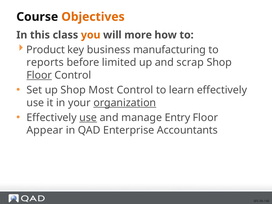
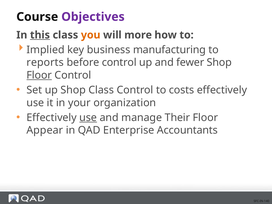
Objectives colour: orange -> purple (93, 17)
this underline: none -> present (40, 35)
Product: Product -> Implied (46, 50)
before limited: limited -> control (119, 62)
scrap: scrap -> fewer (190, 62)
Shop Most: Most -> Class (101, 90)
learn: learn -> costs (182, 90)
organization underline: present -> none (125, 103)
Entry: Entry -> Their (177, 118)
